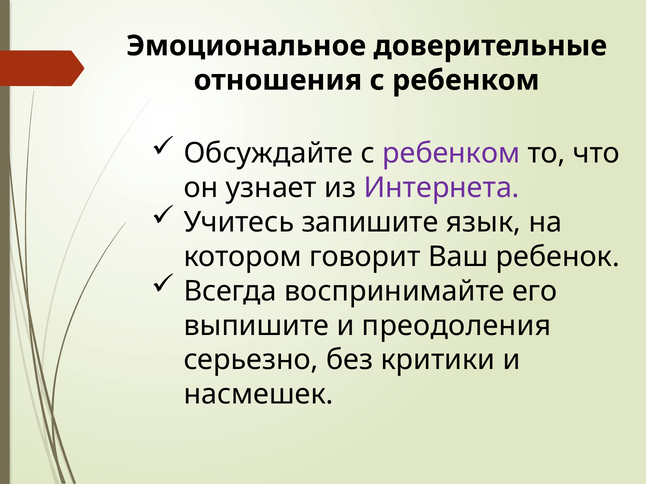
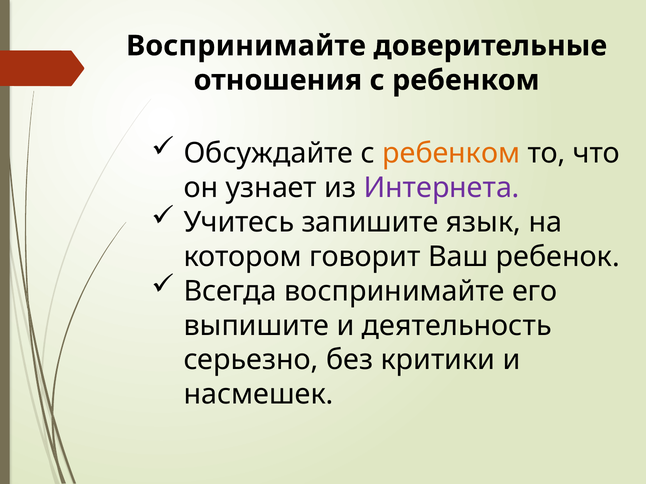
Эмоциональное: Эмоциональное -> Воспринимайте (246, 46)
ребенком colour: purple -> orange (451, 154)
преодоления: преодоления -> деятельность (457, 326)
